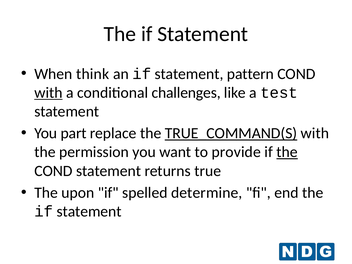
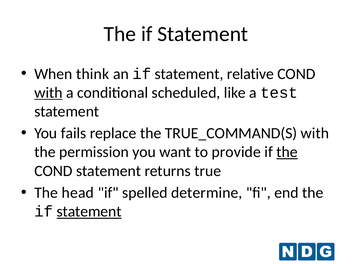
pattern: pattern -> relative (250, 74)
challenges: challenges -> scheduled (186, 93)
part: part -> fails (74, 133)
TRUE_COMMAND(S underline: present -> none (231, 133)
upon: upon -> head (78, 193)
statement underline: none -> present (89, 212)
